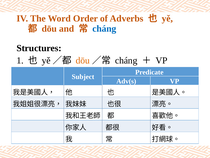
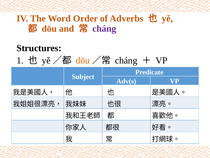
cháng colour: blue -> purple (104, 29)
